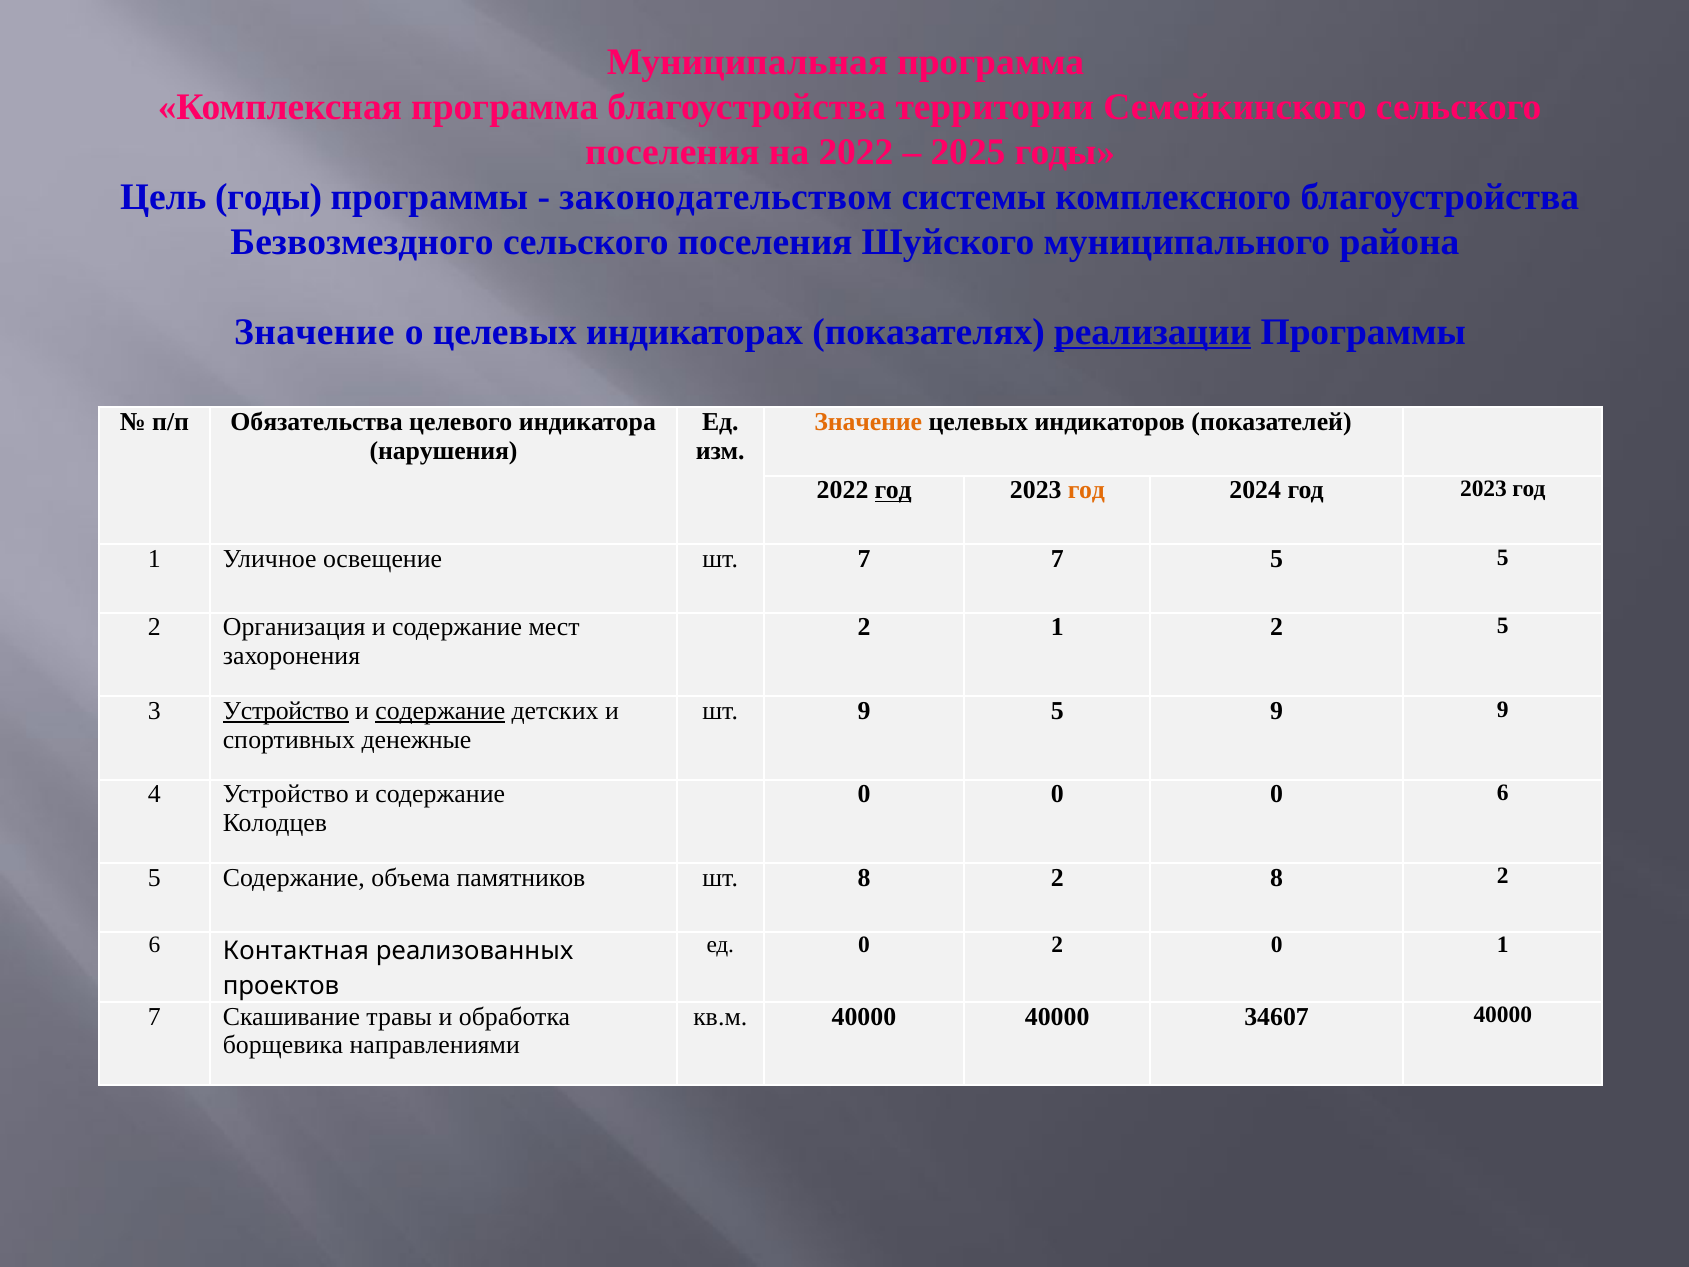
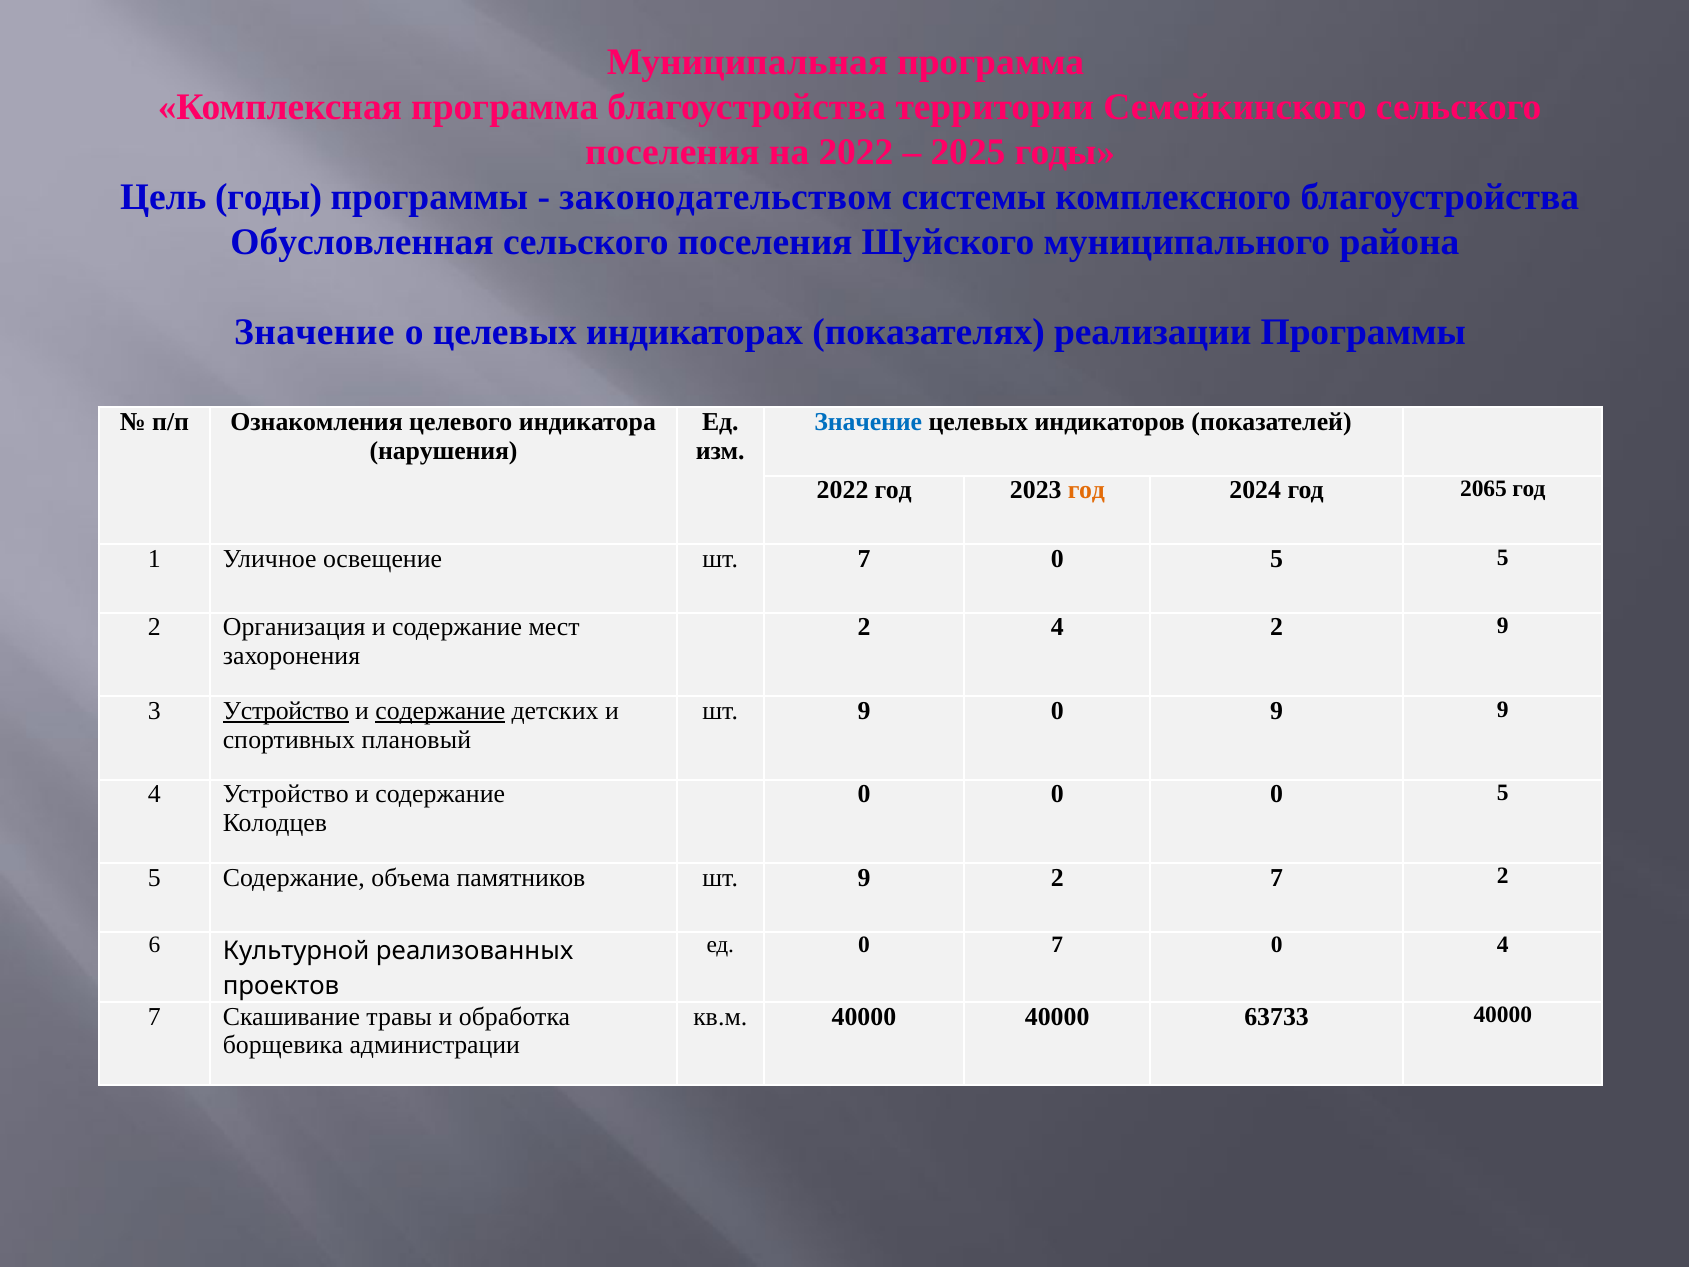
Безвозмездного: Безвозмездного -> Обусловленная (362, 242)
реализации underline: present -> none (1153, 332)
Обязательства: Обязательства -> Ознакомления (317, 422)
Значение colour: orange -> blue (868, 422)
год underline: present -> none (893, 490)
2024 год 2023: 2023 -> 2065 (1483, 489)
шт 7 7: 7 -> 0 (1057, 559)
2 1: 1 -> 4 (1057, 627)
2 5: 5 -> 9 (1503, 626)
9 5: 5 -> 0 (1057, 711)
денежные: денежные -> плановый (416, 739)
0 0 6: 6 -> 5 (1503, 793)
памятников шт 8: 8 -> 9 (864, 877)
2 8: 8 -> 7 (1277, 877)
Контактная: Контактная -> Культурной (296, 950)
0 2: 2 -> 7 (1057, 944)
0 1: 1 -> 4 (1503, 944)
34607: 34607 -> 63733 (1277, 1016)
направлениями: направлениями -> администрации (435, 1045)
